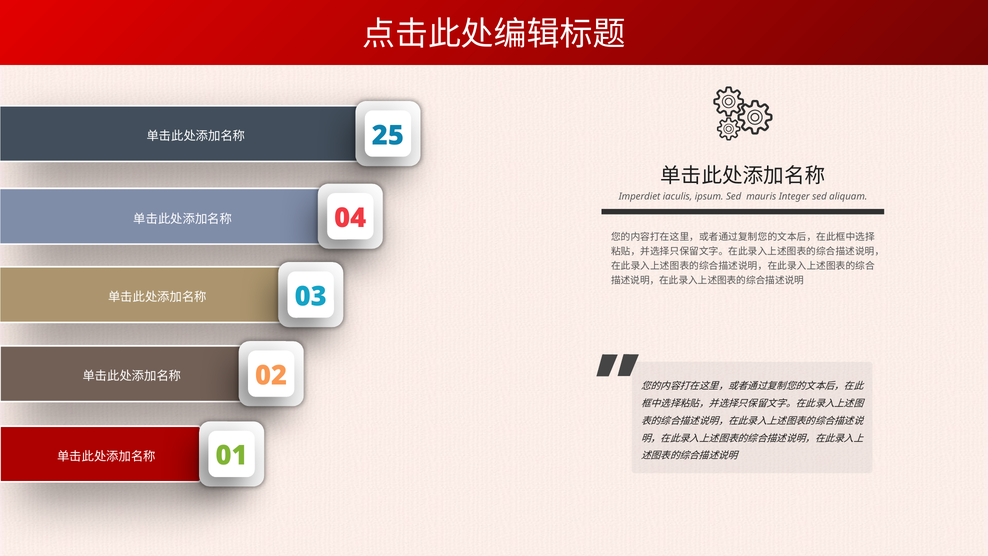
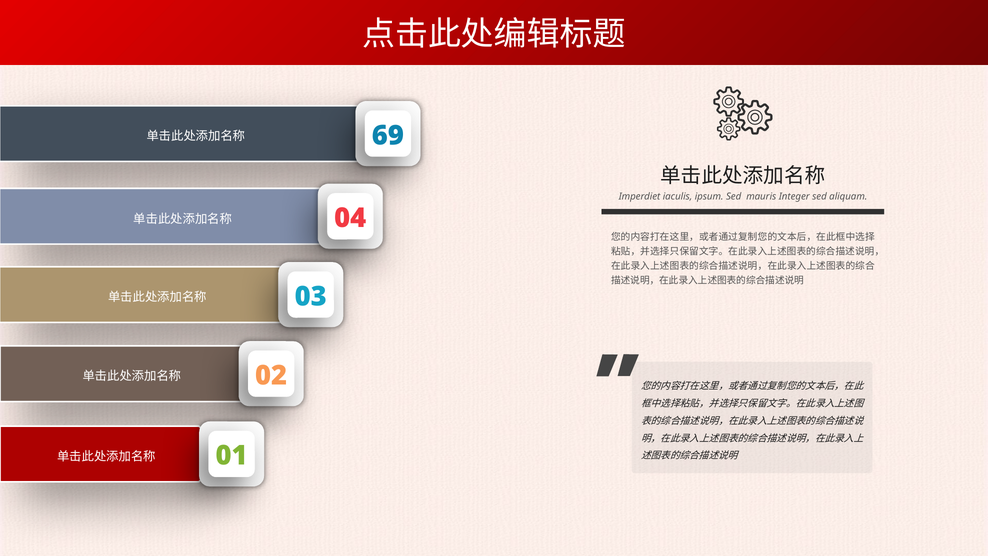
25: 25 -> 69 (388, 135)
